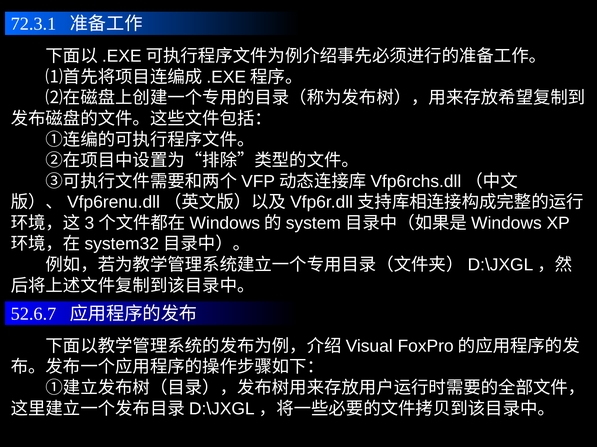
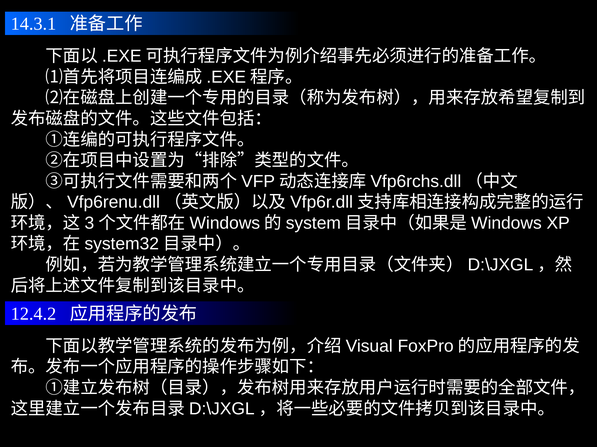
72.3.1: 72.3.1 -> 14.3.1 (33, 24)
52.6.7: 52.6.7 -> 12.4.2 (34, 314)
